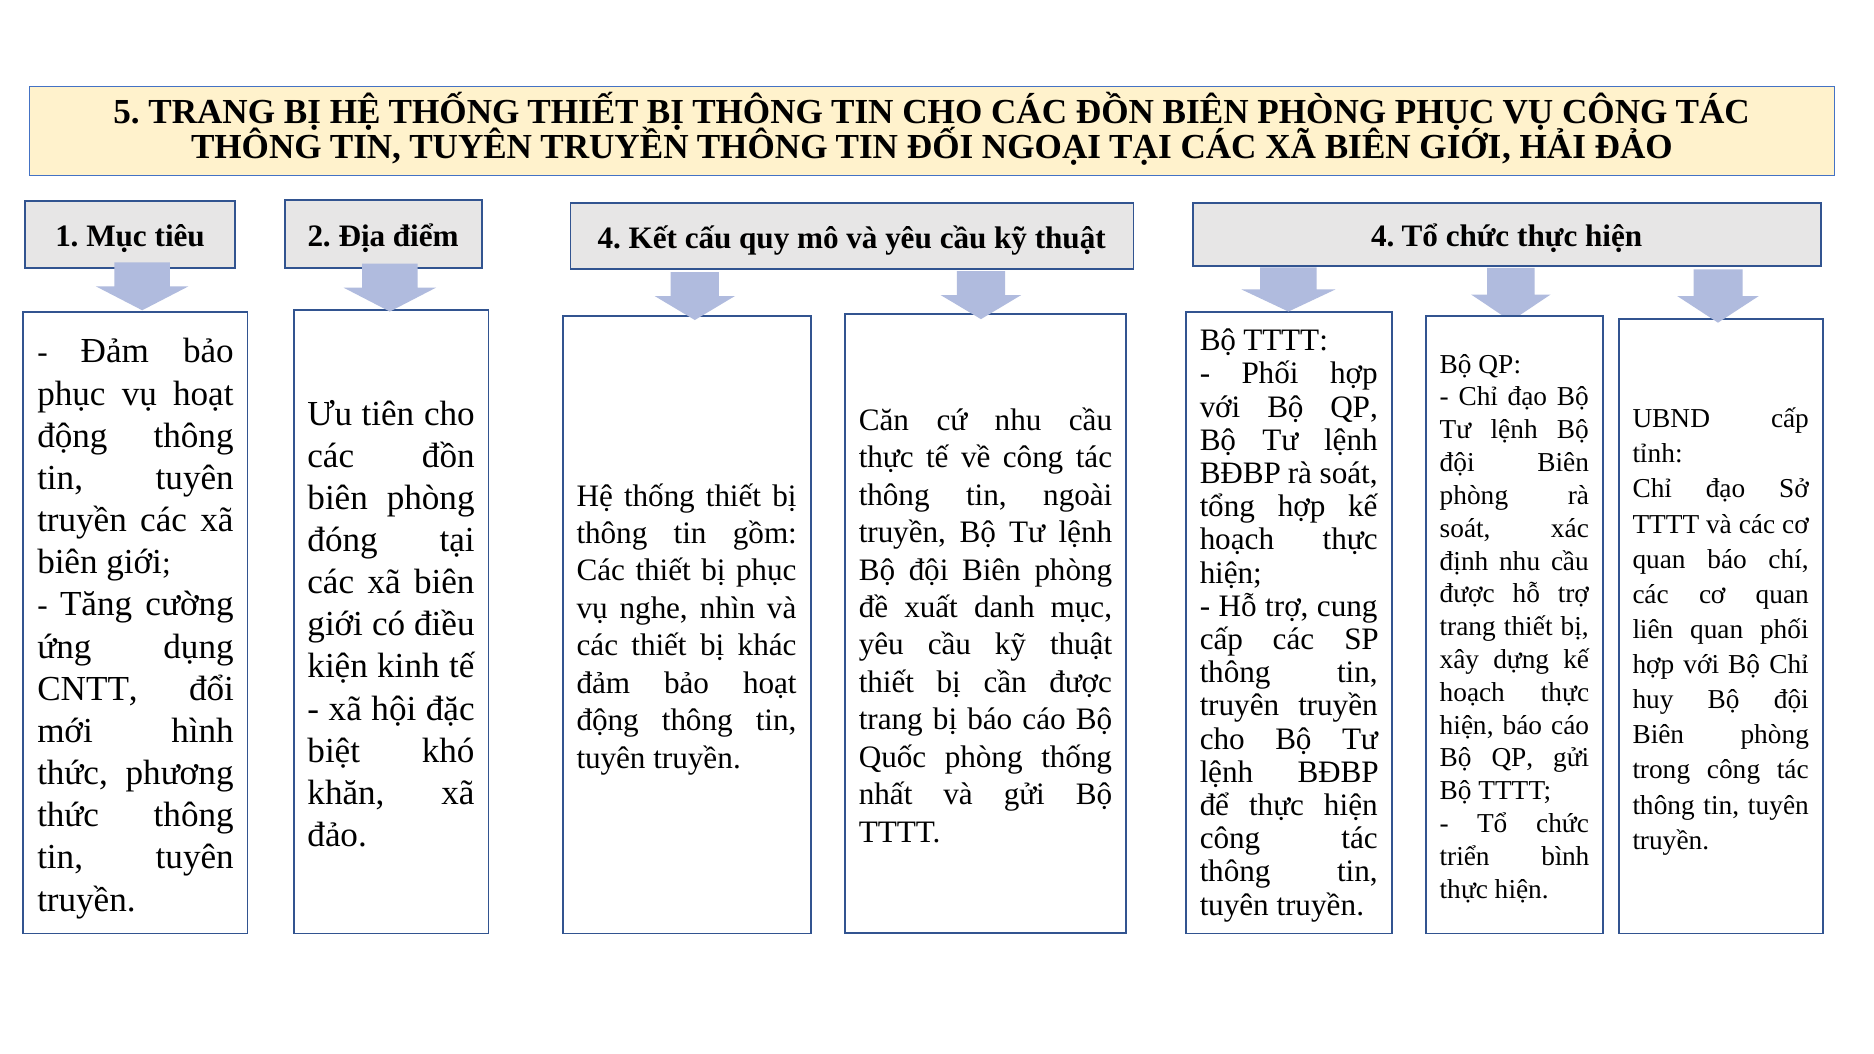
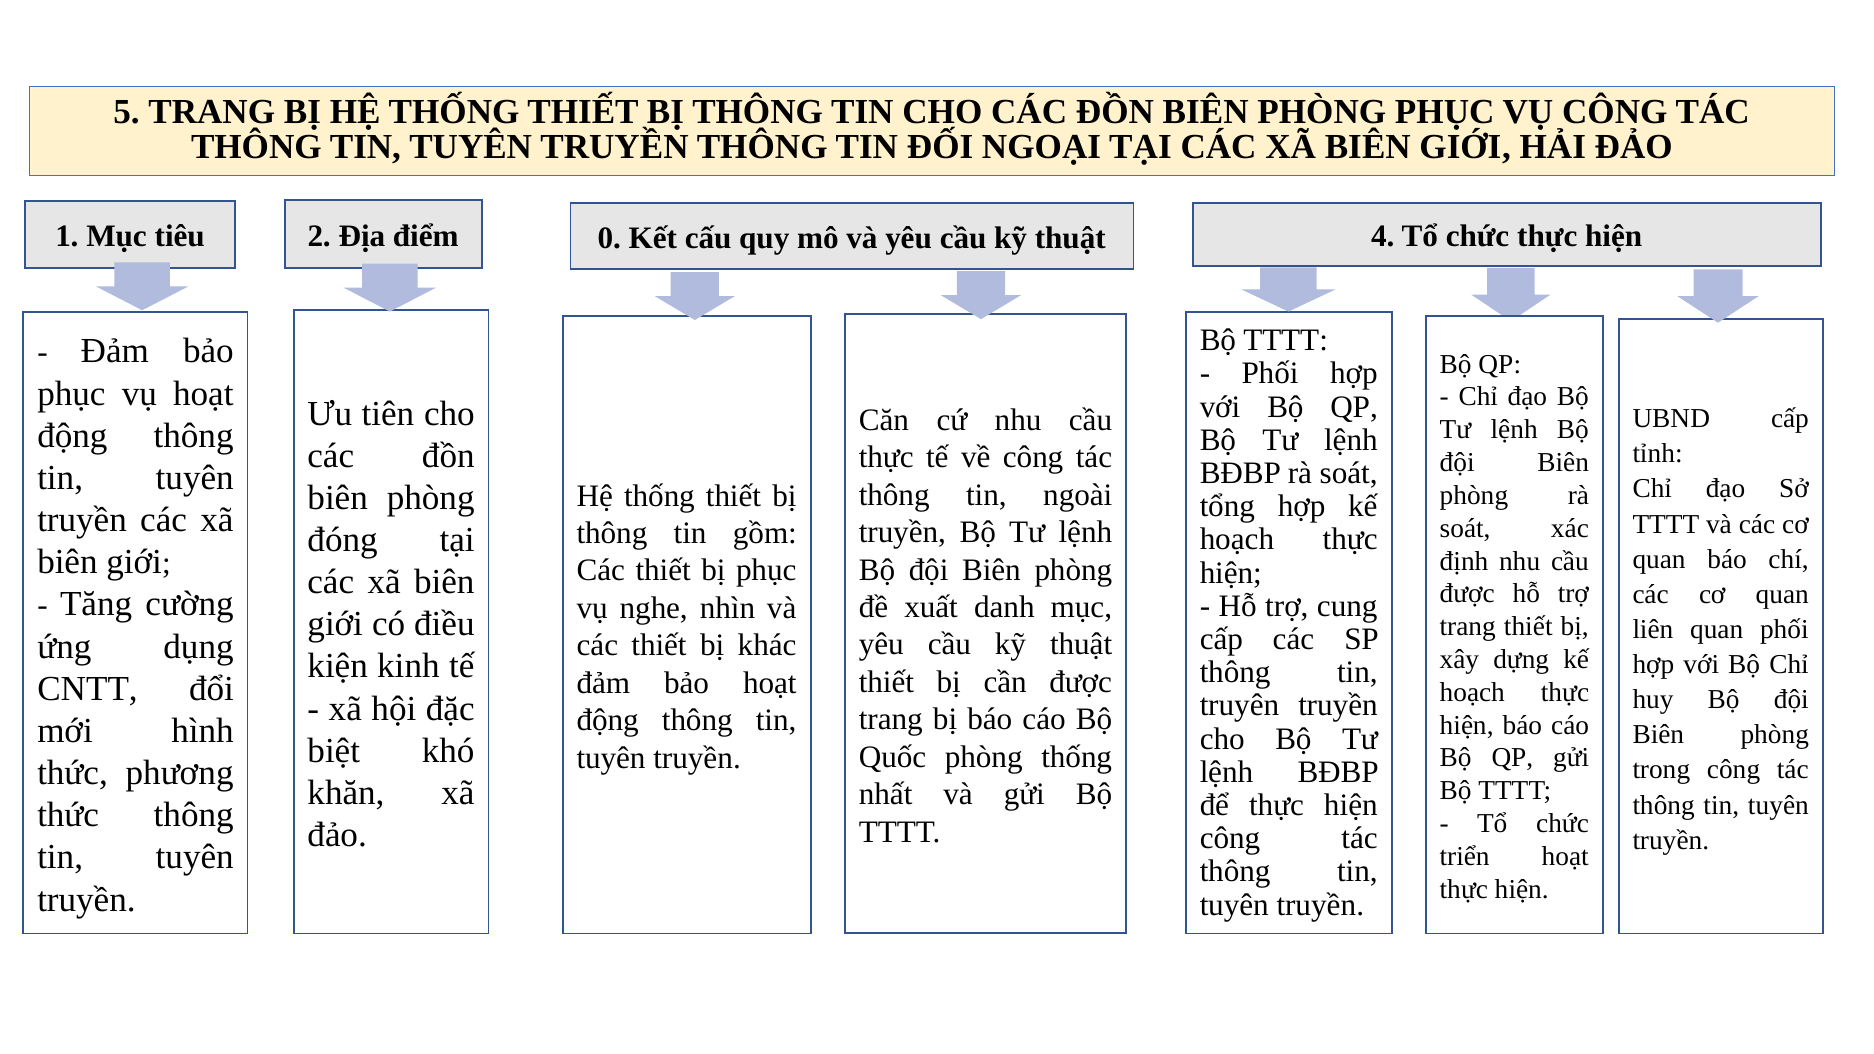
điểm 4: 4 -> 0 (609, 238)
triển bình: bình -> hoạt (1565, 856)
